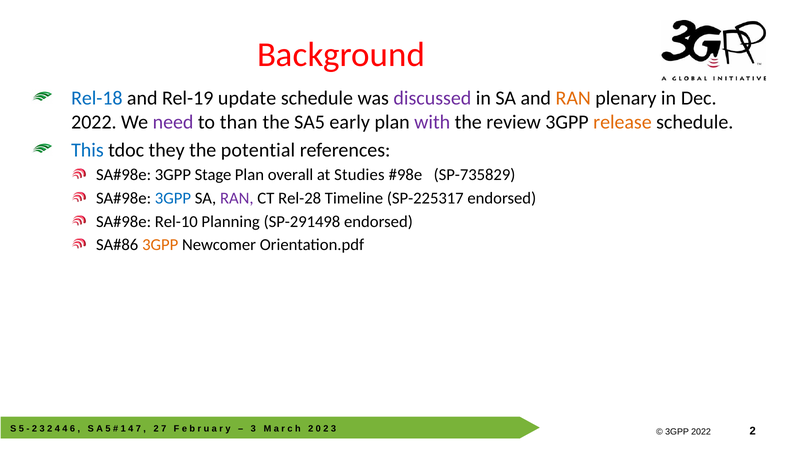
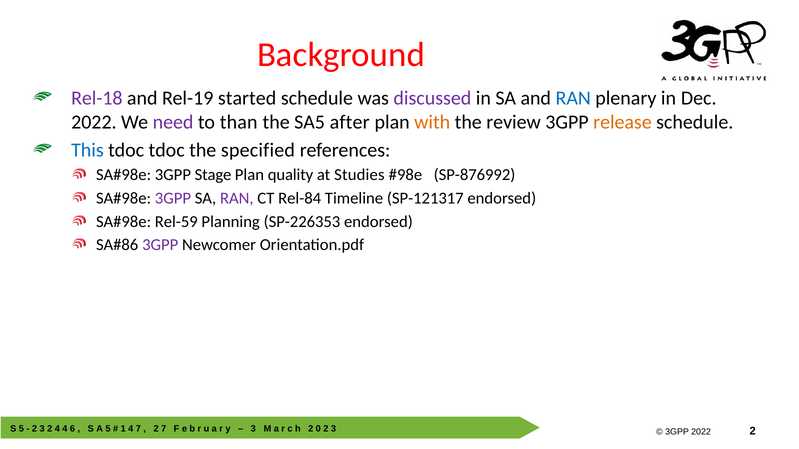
Rel-18 colour: blue -> purple (97, 98)
update: update -> started (247, 98)
RAN colour: orange -> blue (573, 98)
early: early -> after (350, 122)
with colour: purple -> orange (432, 122)
tdoc they: they -> tdoc (167, 150)
potential: potential -> specified (258, 150)
overall: overall -> quality (290, 175)
SP-735829: SP-735829 -> SP-876992 (474, 175)
3GPP colour: blue -> purple (173, 198)
Rel-28: Rel-28 -> Rel-84 (300, 198)
SP-225317: SP-225317 -> SP-121317 (425, 198)
Rel-10: Rel-10 -> Rel-59 (176, 222)
SP-291498: SP-291498 -> SP-226353 (302, 222)
3GPP colour: orange -> purple (160, 245)
